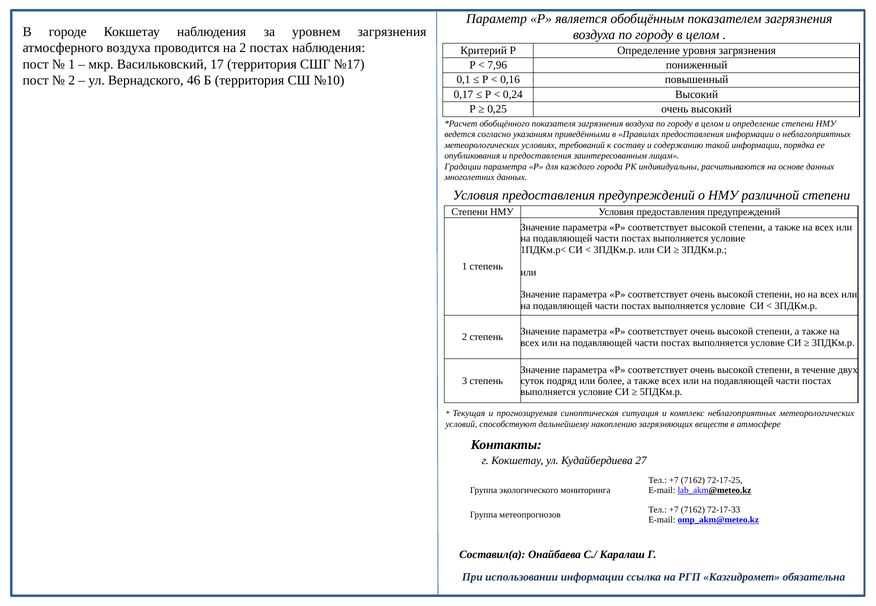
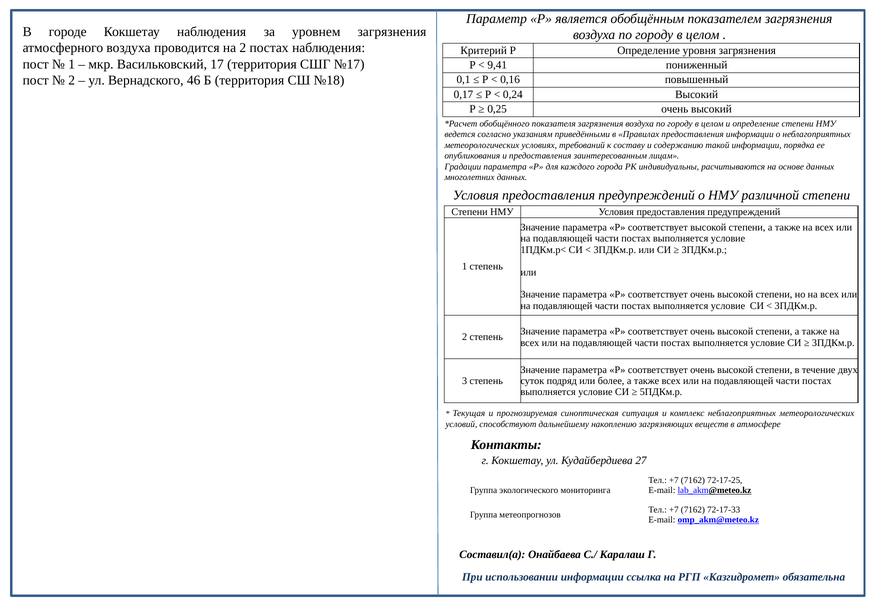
7,96: 7,96 -> 9,41 (497, 65)
№10: №10 -> №18 (329, 80)
